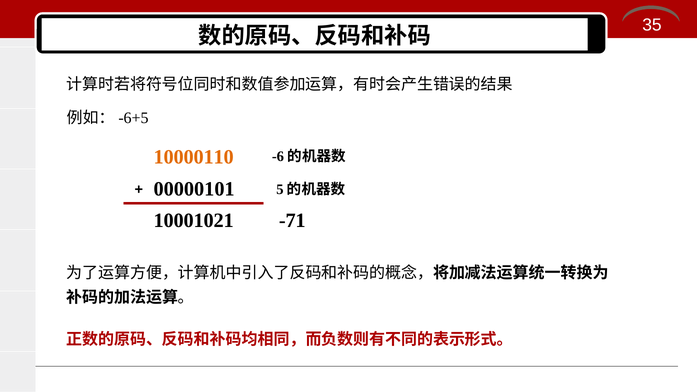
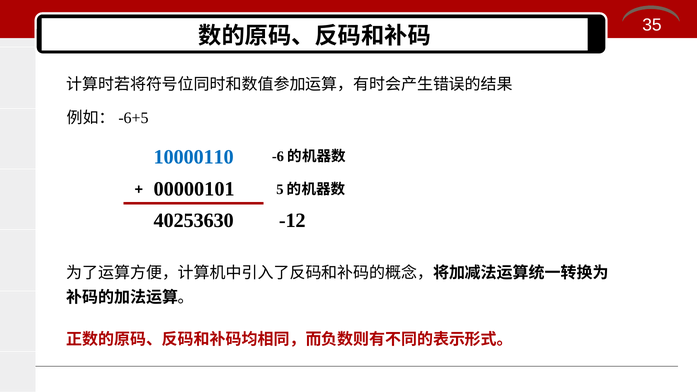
10000110 colour: orange -> blue (194, 157)
10001021: 10001021 -> 40253630 (194, 221)
-71: -71 -> -12 (292, 221)
